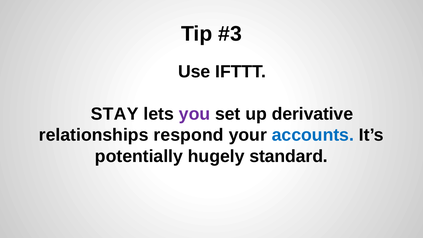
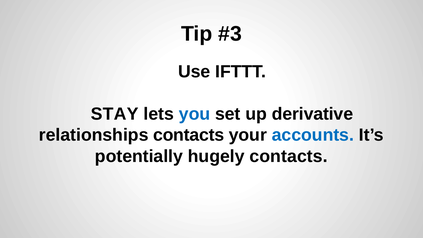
you colour: purple -> blue (195, 114)
relationships respond: respond -> contacts (189, 135)
hugely standard: standard -> contacts (289, 156)
